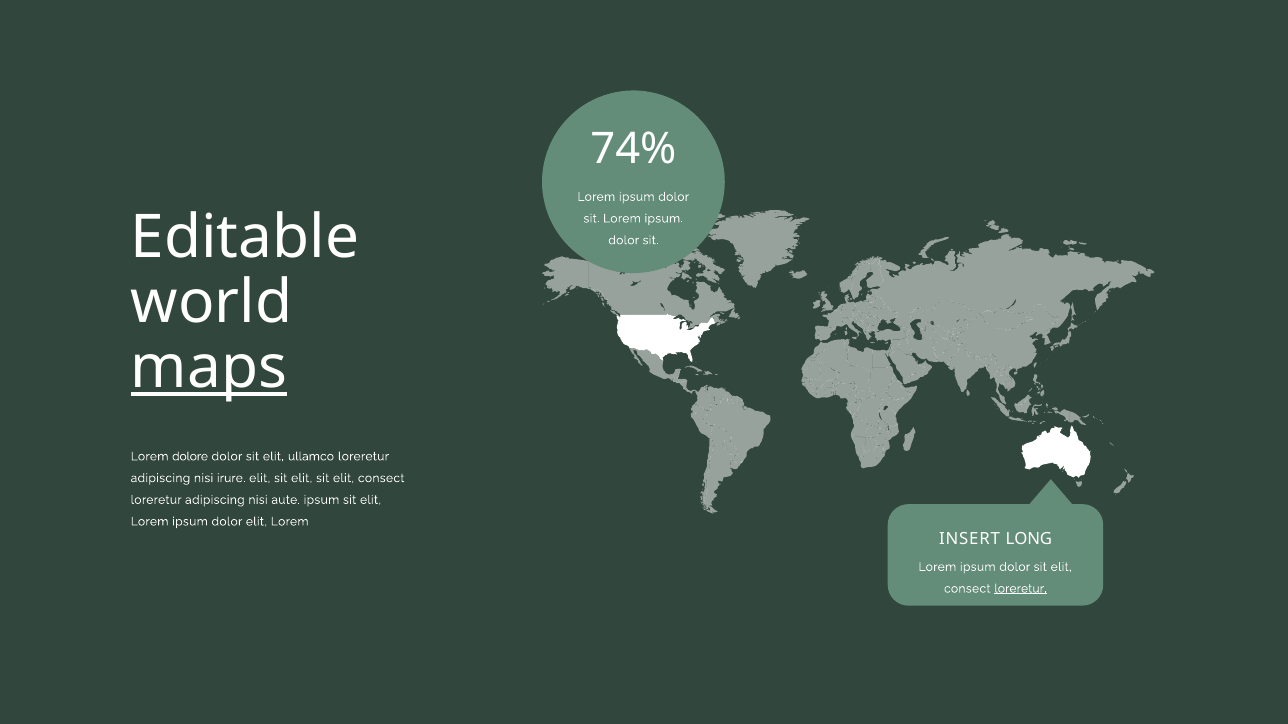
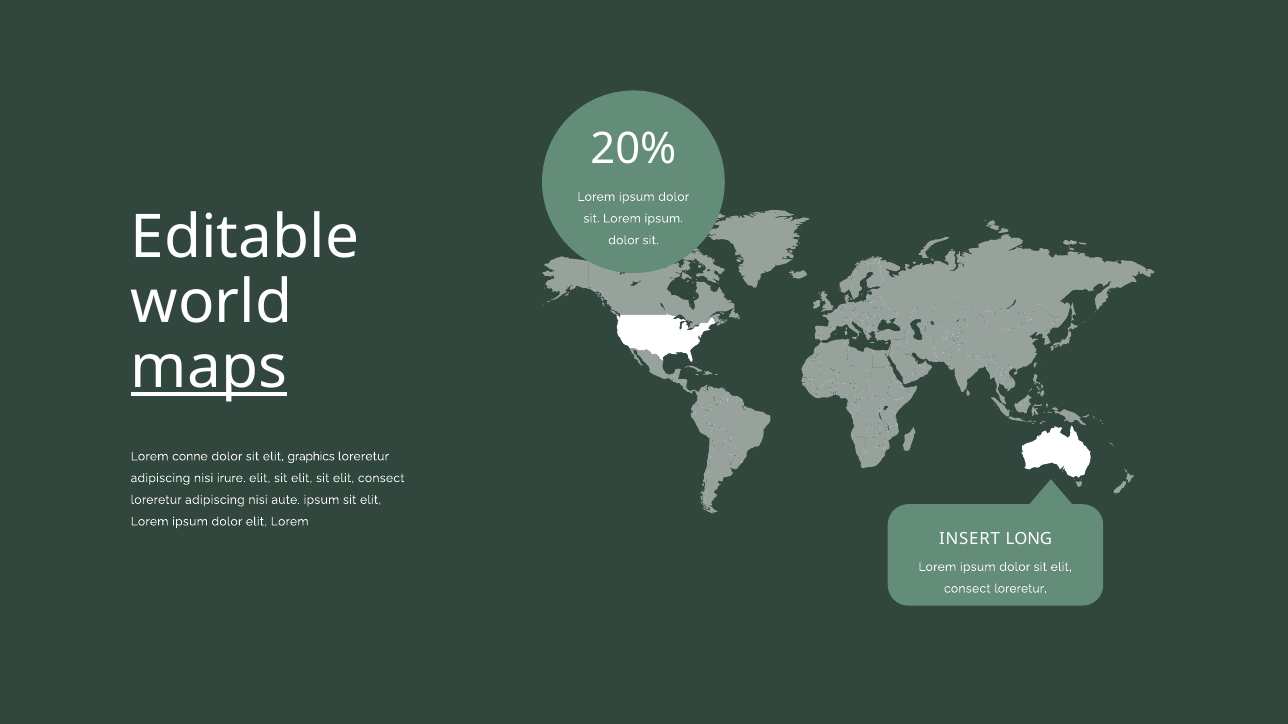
74%: 74% -> 20% (633, 149)
dolore: dolore -> conne (190, 457)
ullamco: ullamco -> graphics (311, 457)
loreretur underline: present -> none (1020, 589)
